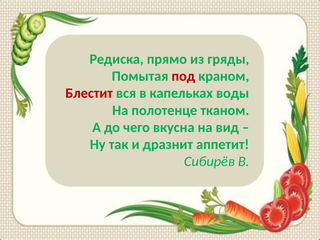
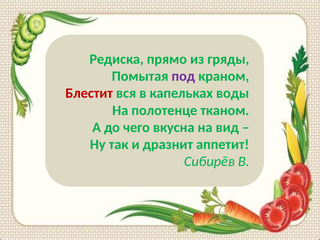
под colour: red -> purple (183, 76)
